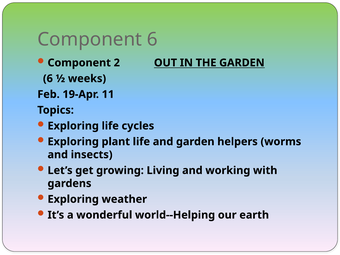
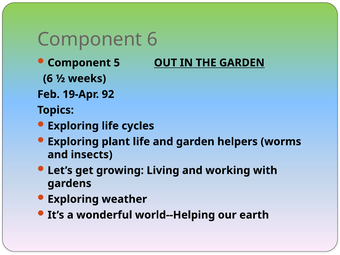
2: 2 -> 5 (117, 63)
11: 11 -> 92 (108, 94)
